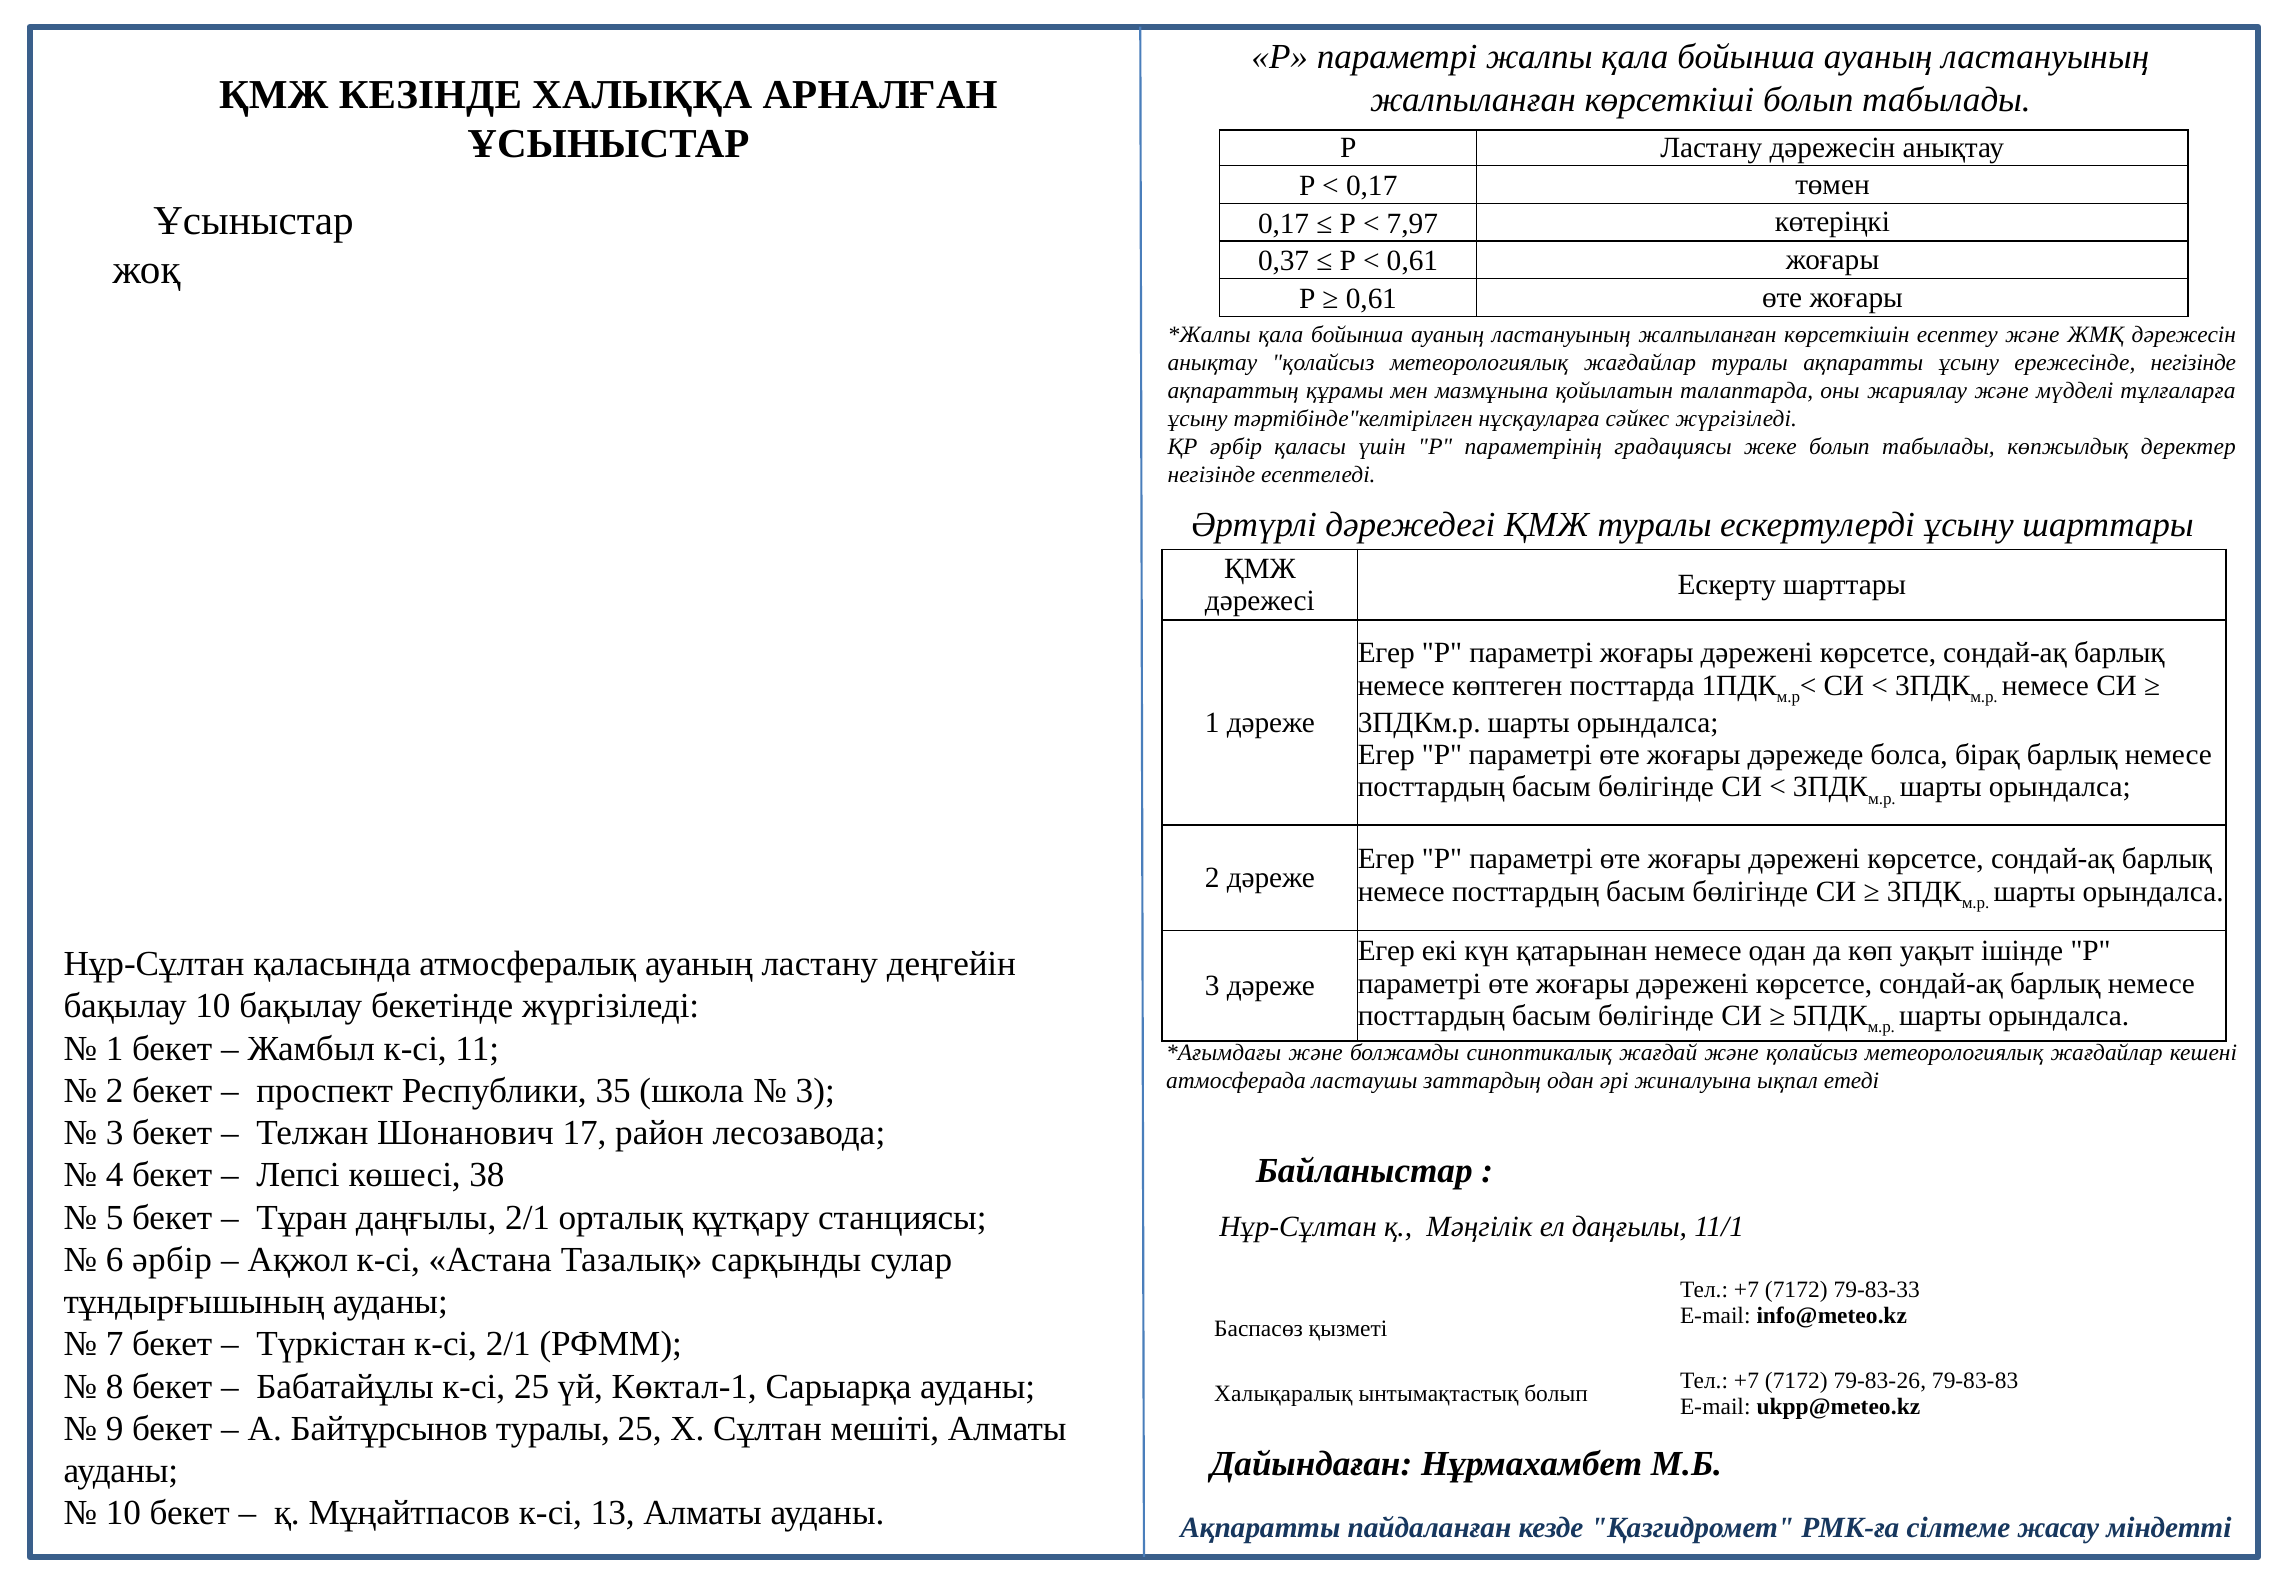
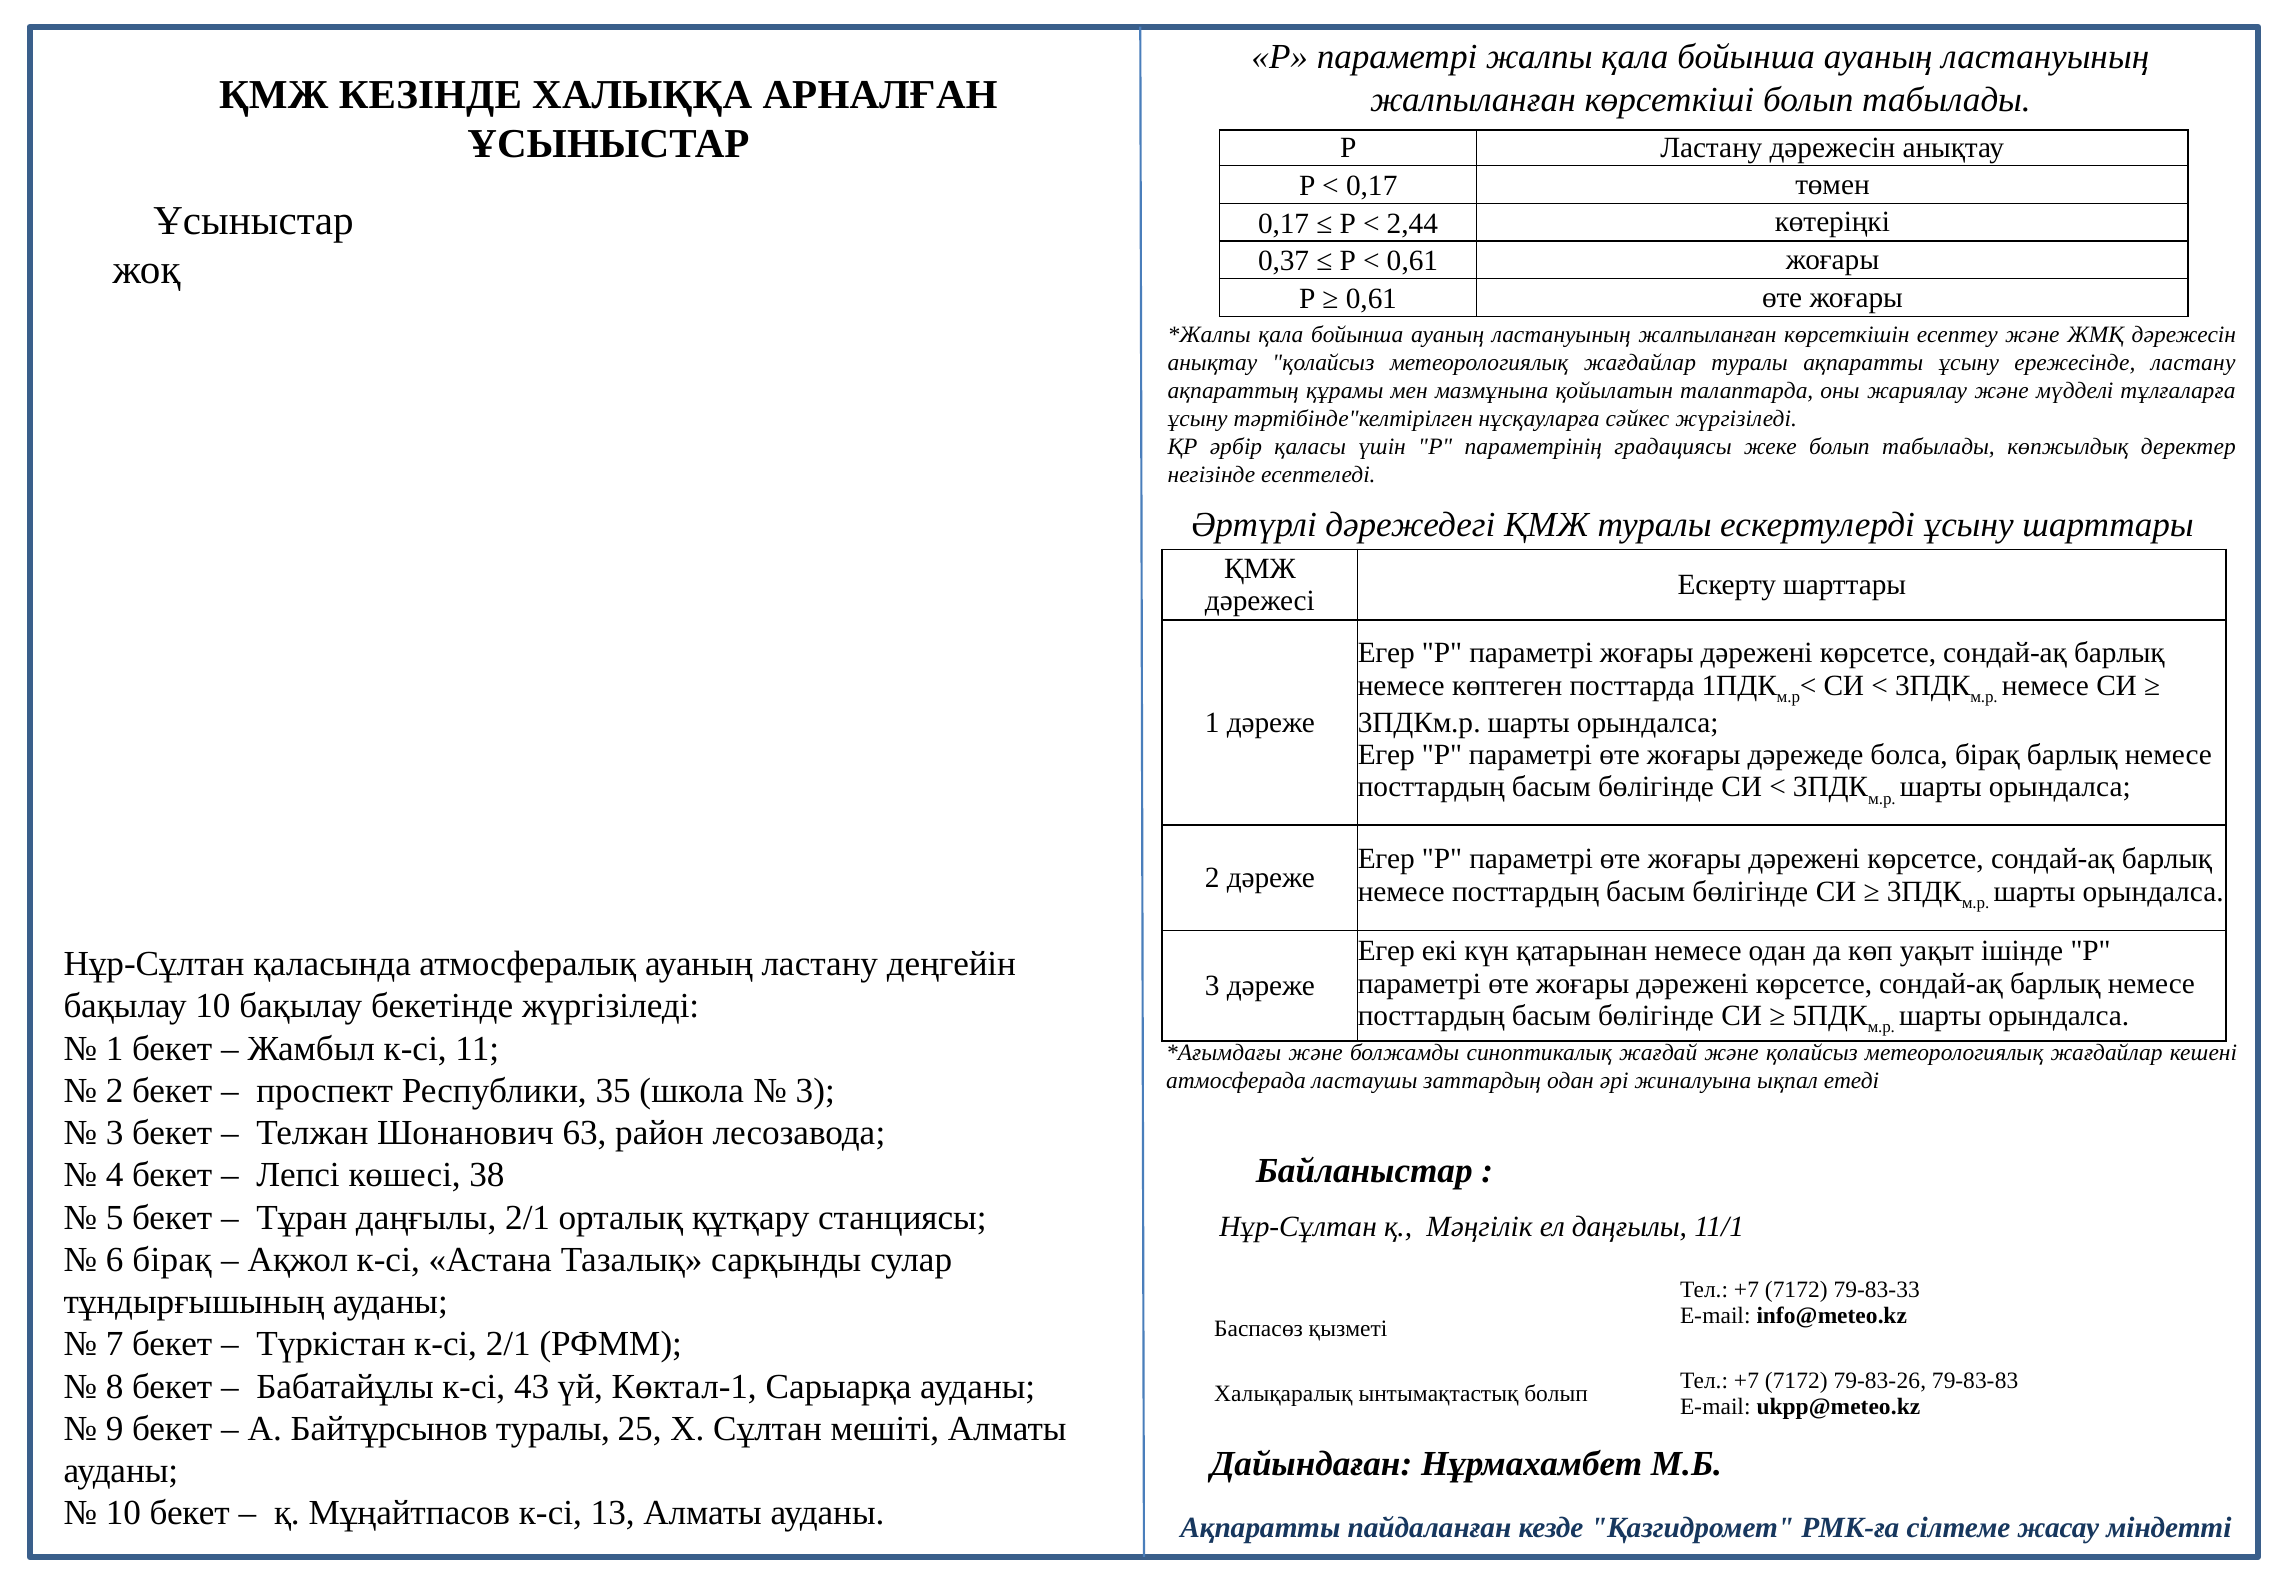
7,97: 7,97 -> 2,44 (1412, 223)
ережесінде негізінде: негізінде -> ластану (2193, 363)
17: 17 -> 63 (585, 1133)
6 әрбір: әрбір -> бірақ (172, 1260)
к-сі 25: 25 -> 43 (532, 1386)
